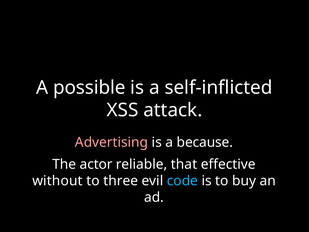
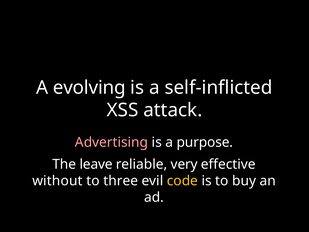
possible: possible -> evolving (89, 87)
because: because -> purpose (205, 142)
actor: actor -> leave (96, 164)
that: that -> very (184, 164)
code colour: light blue -> yellow (182, 181)
